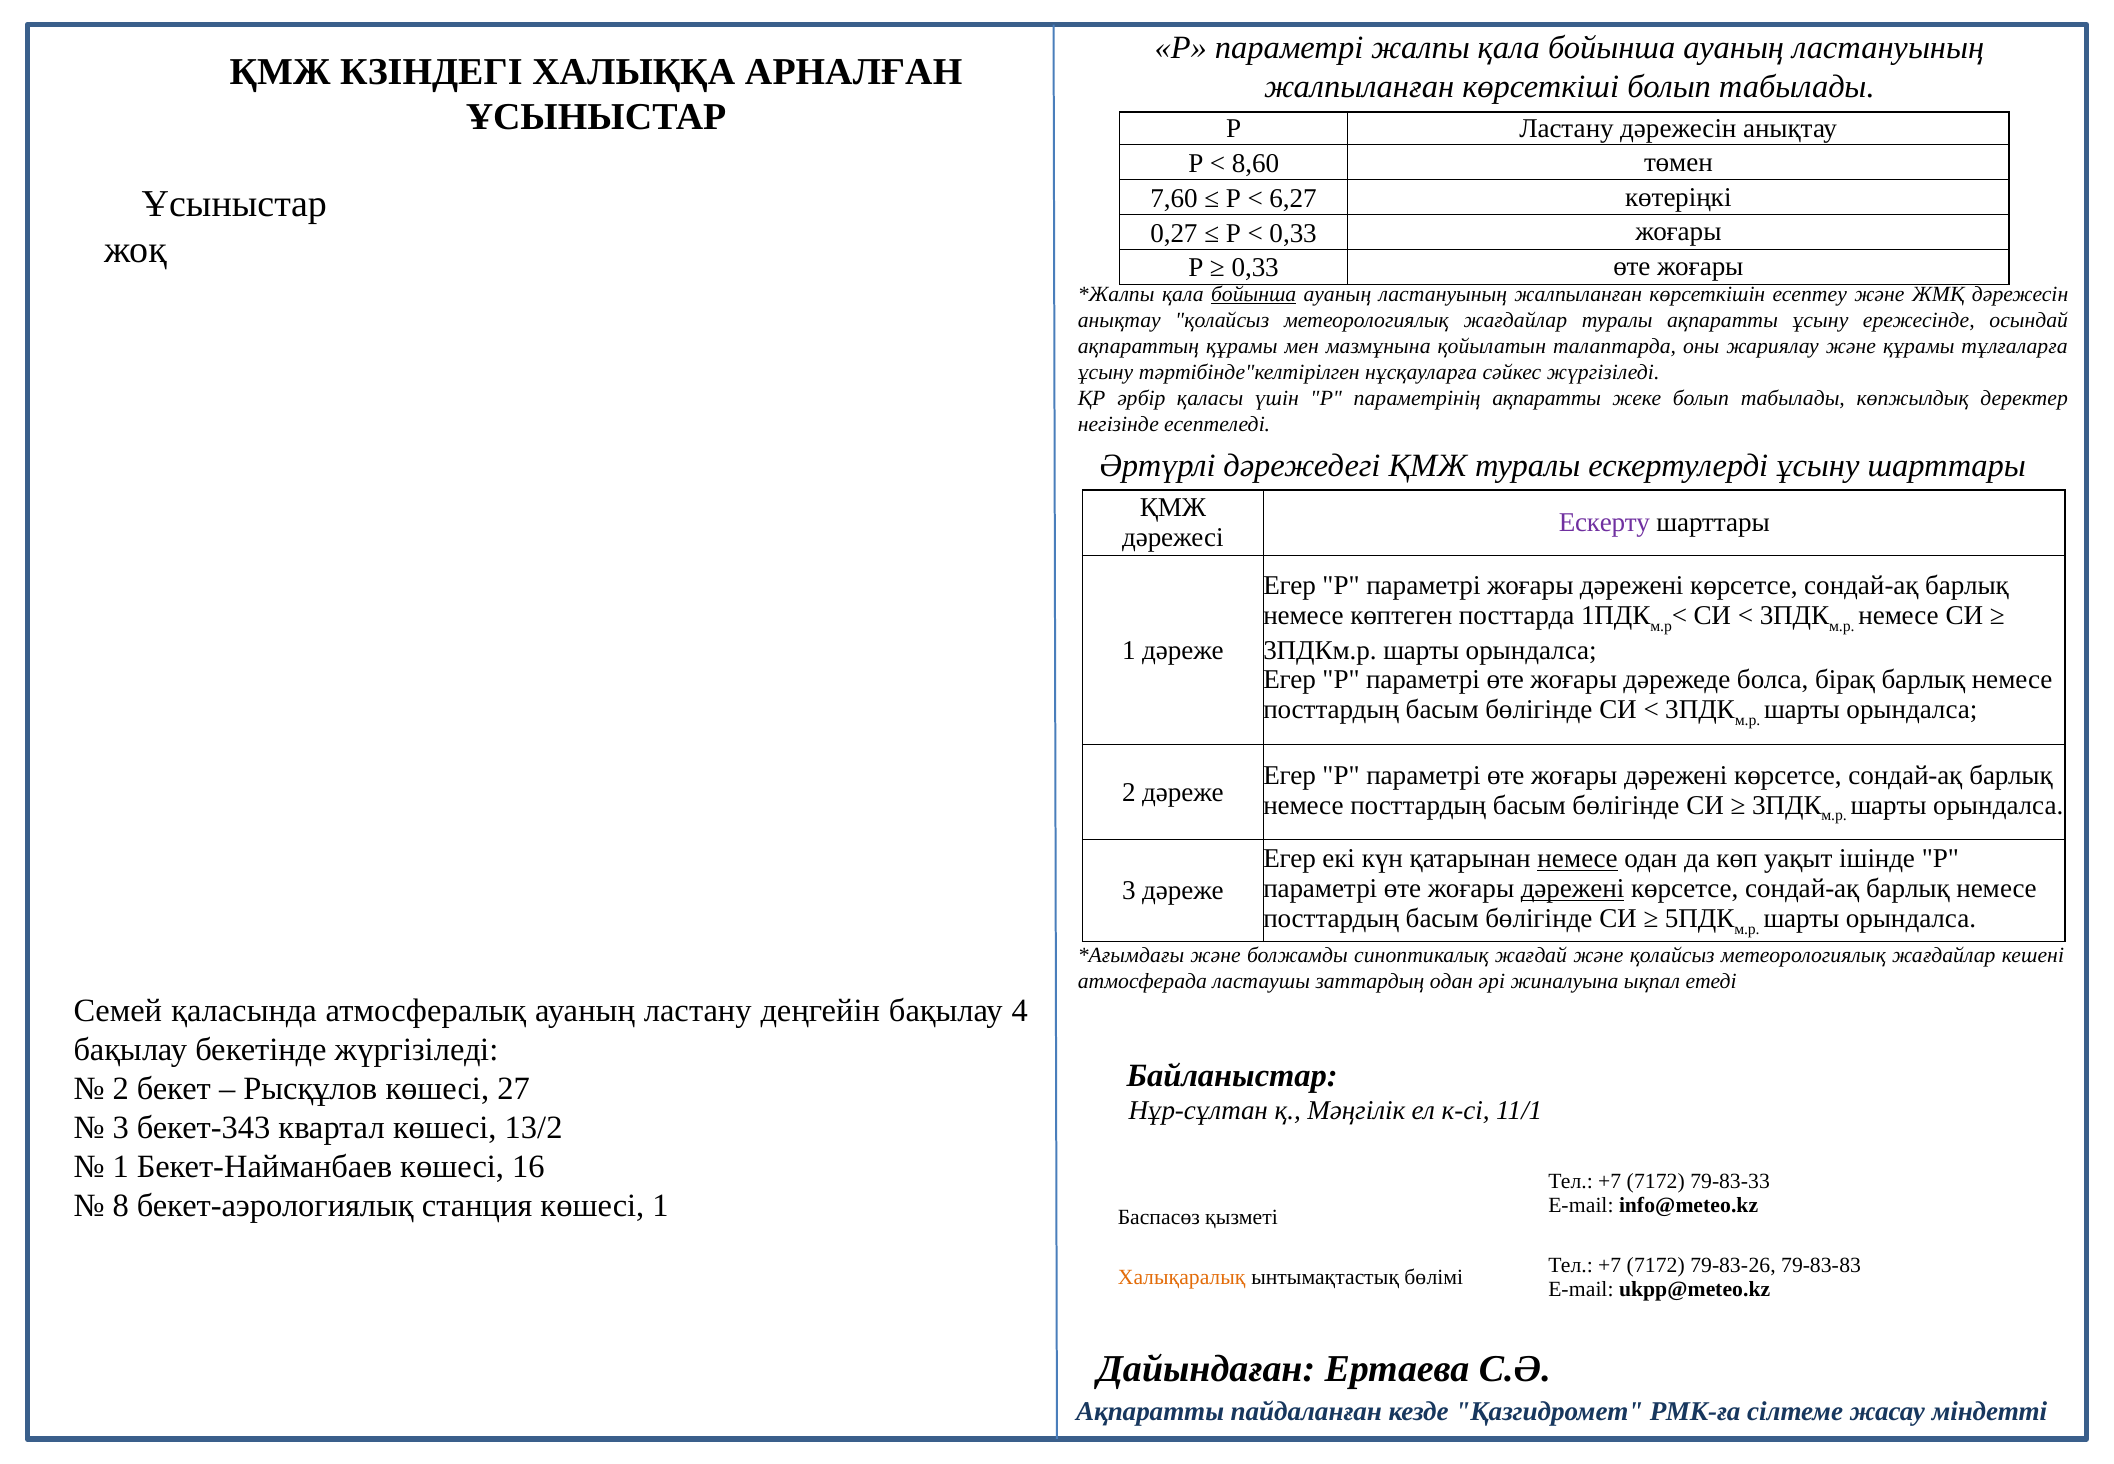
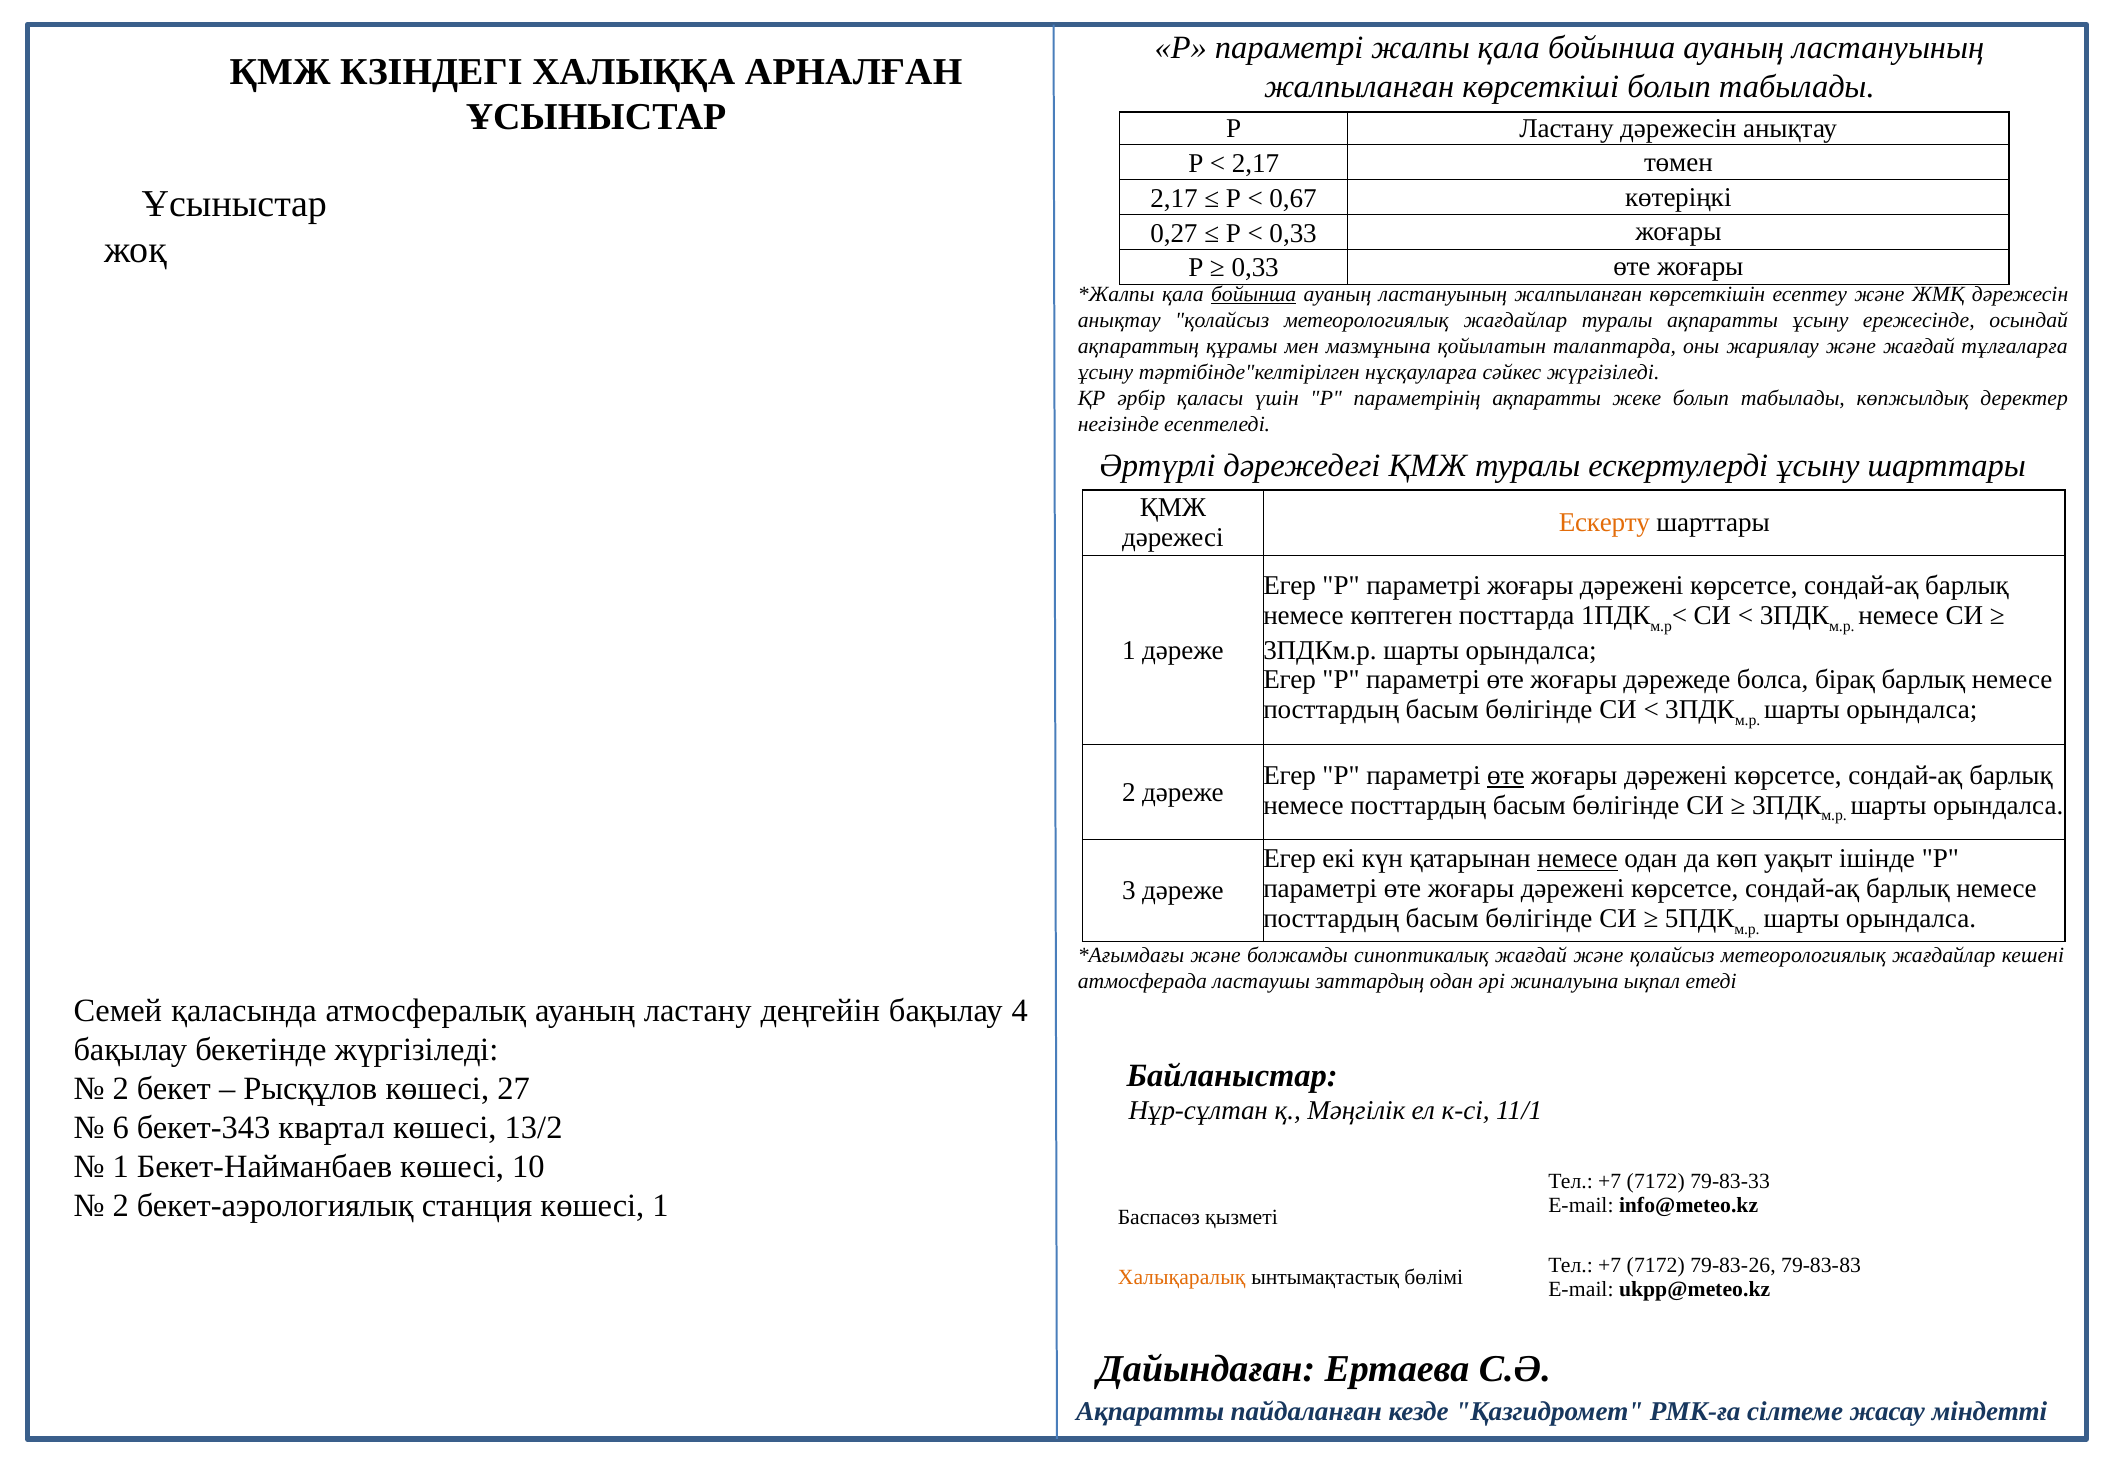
8,60: 8,60 -> 2,17 (1256, 163)
7,60: 7,60 -> 2,17 (1174, 198)
6,27: 6,27 -> 0,67 (1293, 198)
және құрамы: құрамы -> жағдай (1919, 346)
Ескерту colour: purple -> orange (1604, 523)
өте underline: none -> present (1506, 775)
дәрежені underline: present -> none (1573, 888)
3: 3 -> 6 (121, 1127)
16: 16 -> 10 (528, 1166)
8: 8 -> 2 (121, 1205)
